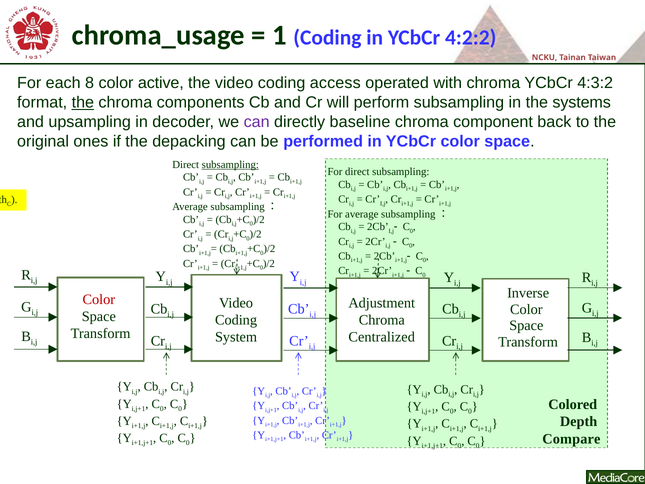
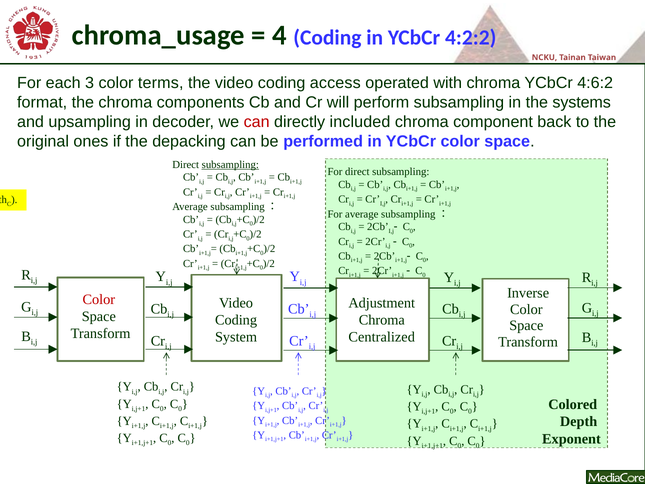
1: 1 -> 4 (279, 35)
8: 8 -> 3 (90, 83)
active: active -> terms (161, 83)
4:3:2: 4:3:2 -> 4:6:2 (595, 83)
the underline: present -> none (83, 102)
can colour: purple -> red (257, 122)
baseline: baseline -> included (360, 122)
Compare: Compare -> Exponent (571, 439)
